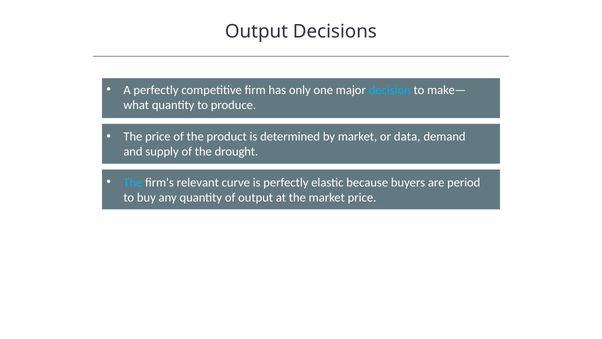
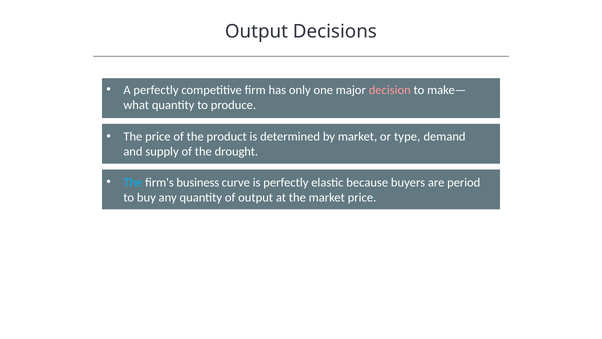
decision colour: light blue -> pink (390, 90)
data: data -> type (407, 137)
relevant: relevant -> business (198, 182)
